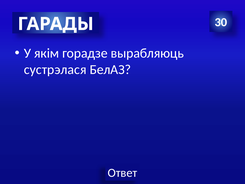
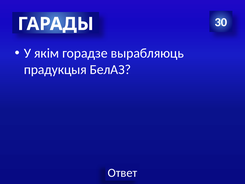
сустрэлася: сустрэлася -> прадукцыя (55, 70)
